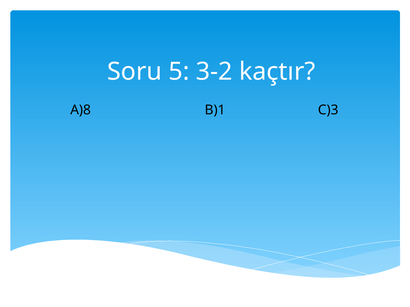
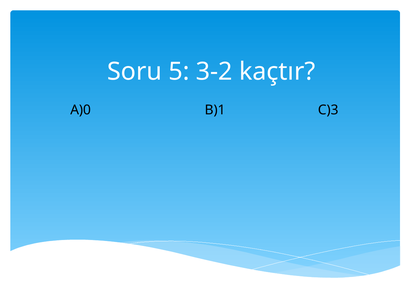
A)8: A)8 -> A)0 (81, 110)
